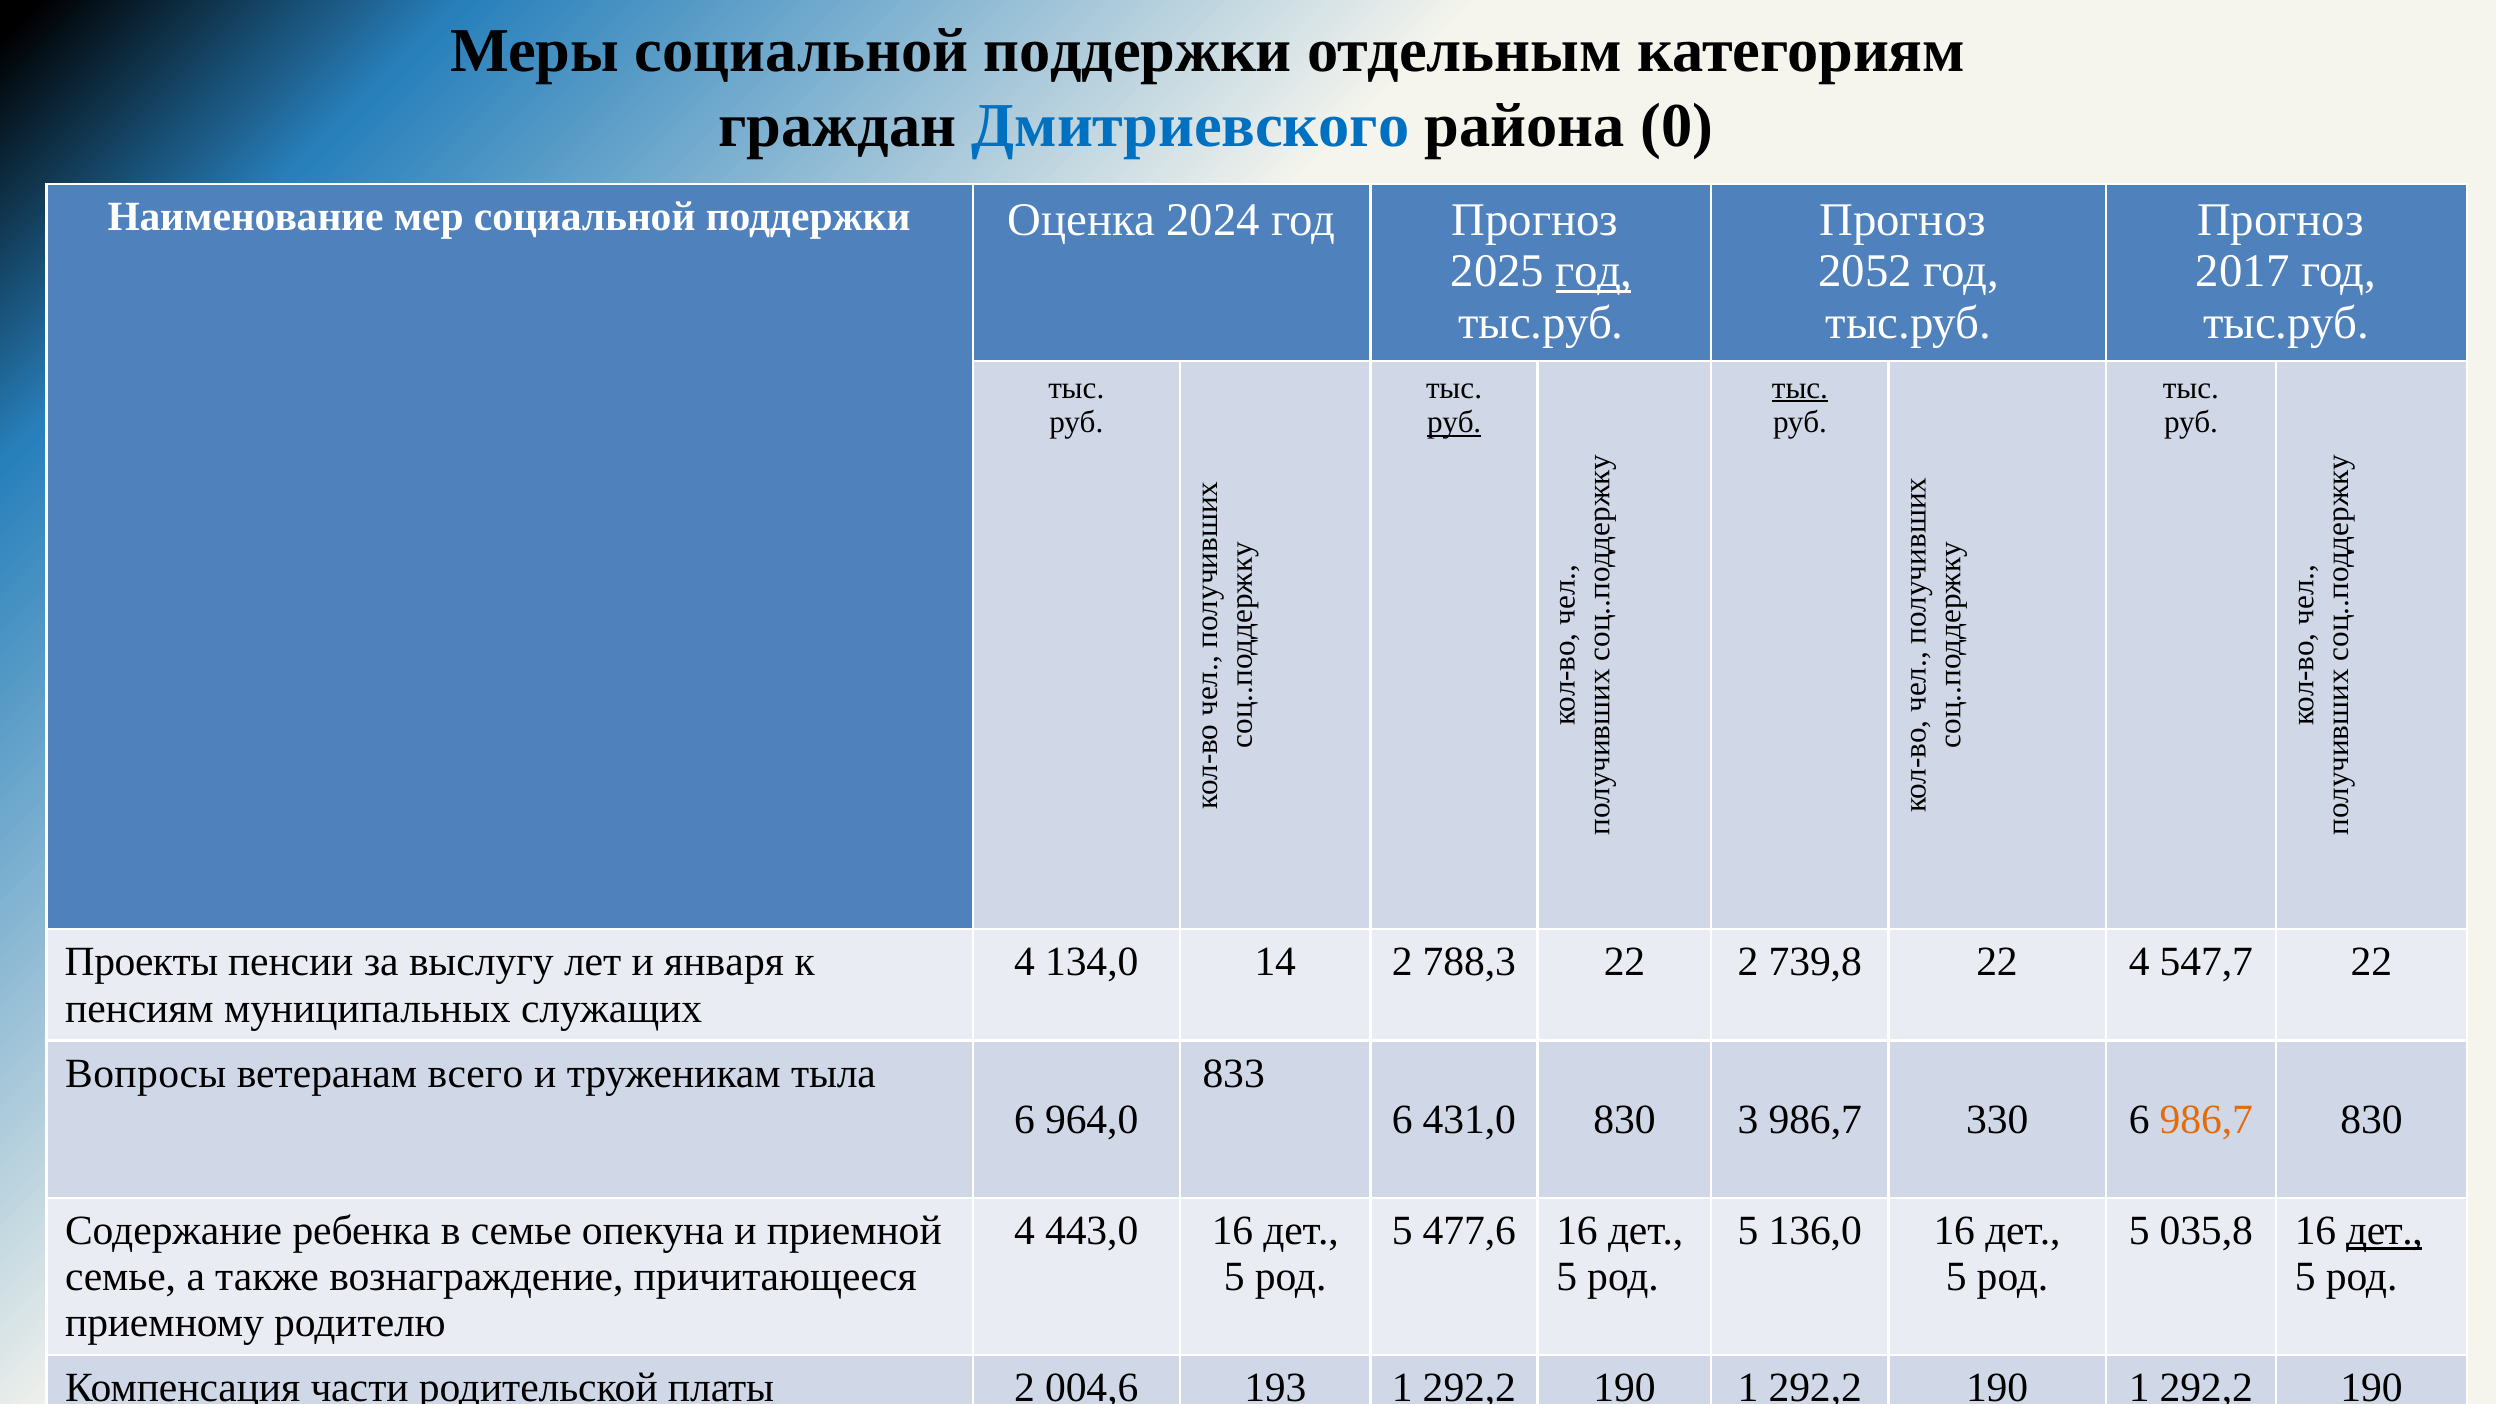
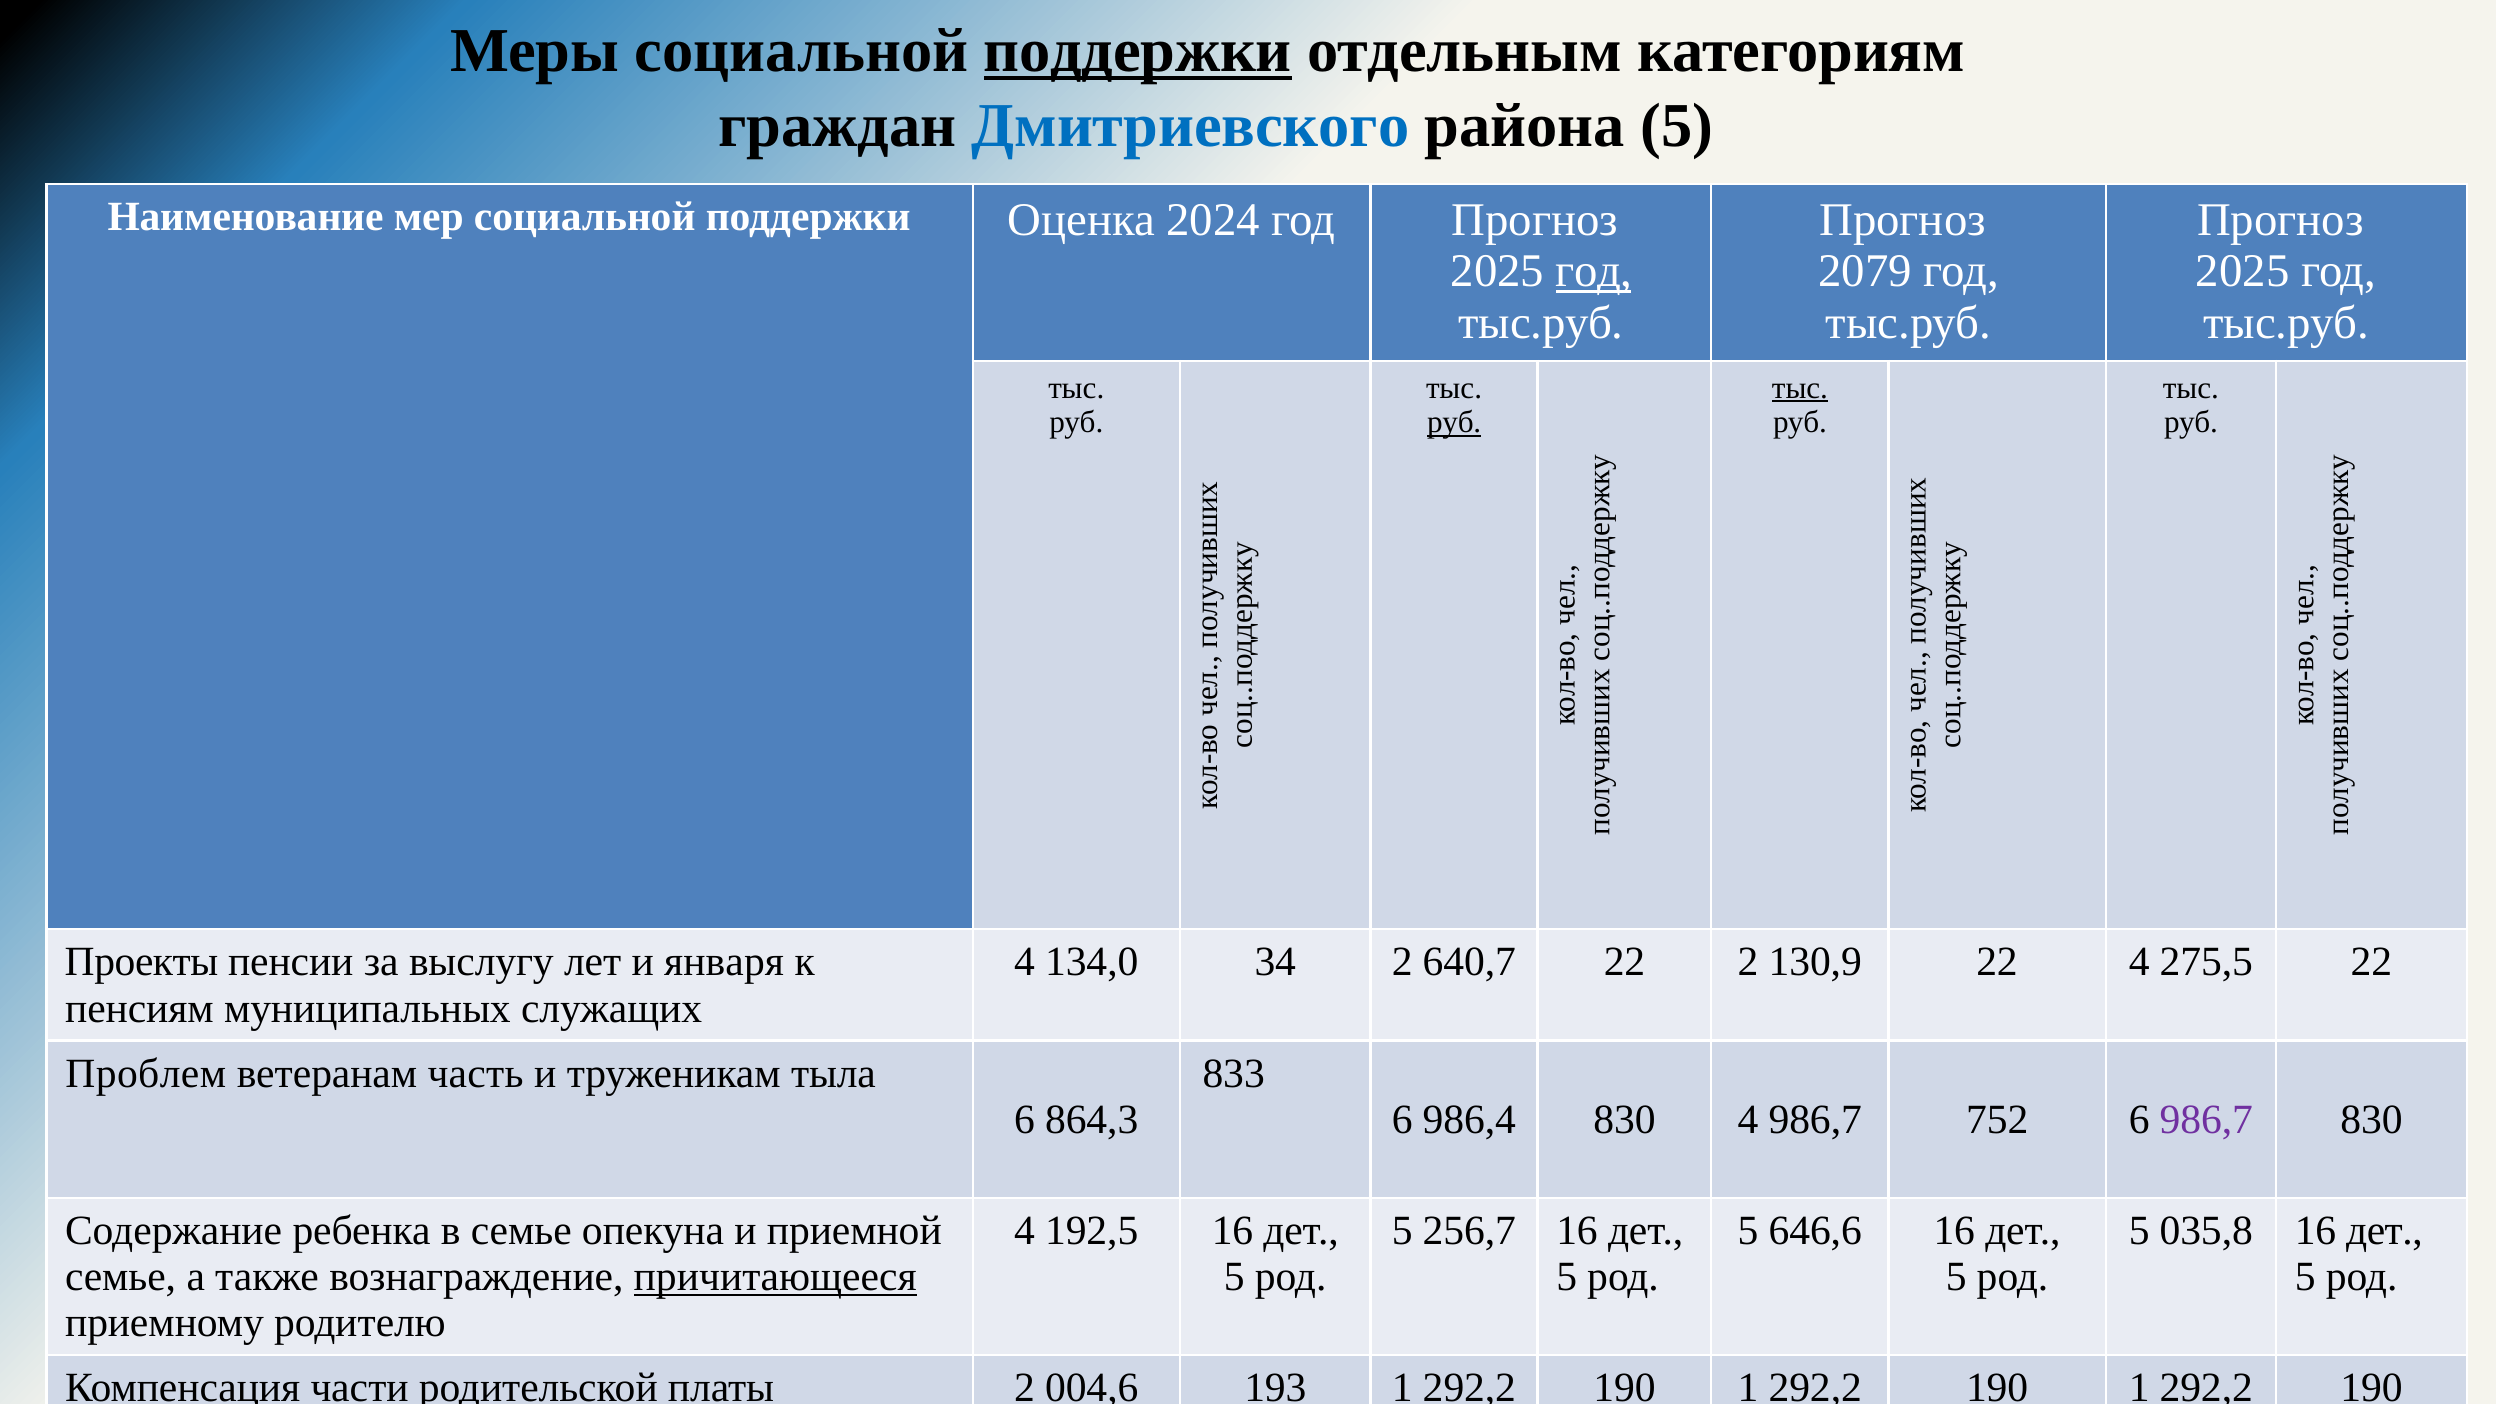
поддержки underline: none -> present (1138, 51)
района 0: 0 -> 5 (1677, 126)
2052: 2052 -> 2079 (1865, 271)
2017: 2017 -> 2025 (2243, 271)
14: 14 -> 34 (1275, 962)
788,3: 788,3 -> 640,7 (1469, 962)
739,8: 739,8 -> 130,9 (1815, 962)
547,7: 547,7 -> 275,5 (2206, 962)
Вопросы: Вопросы -> Проблем (146, 1073)
всего: всего -> часть (476, 1073)
964,0: 964,0 -> 864,3 (1092, 1119)
431,0: 431,0 -> 986,4 (1469, 1119)
830 3: 3 -> 4 (1748, 1119)
330: 330 -> 752 (1997, 1119)
986,7 colour: orange -> purple (2206, 1119)
443,0: 443,0 -> 192,5 (1092, 1231)
477,6: 477,6 -> 256,7 (1469, 1231)
136,0: 136,0 -> 646,6 (1815, 1231)
дет underline: present -> none (2384, 1231)
причитающееся underline: none -> present (775, 1277)
